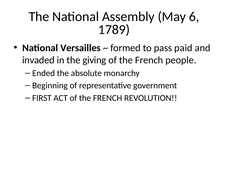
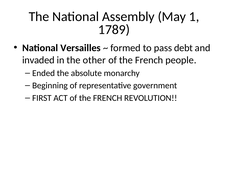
6: 6 -> 1 (194, 17)
paid: paid -> debt (183, 48)
giving: giving -> other (94, 60)
